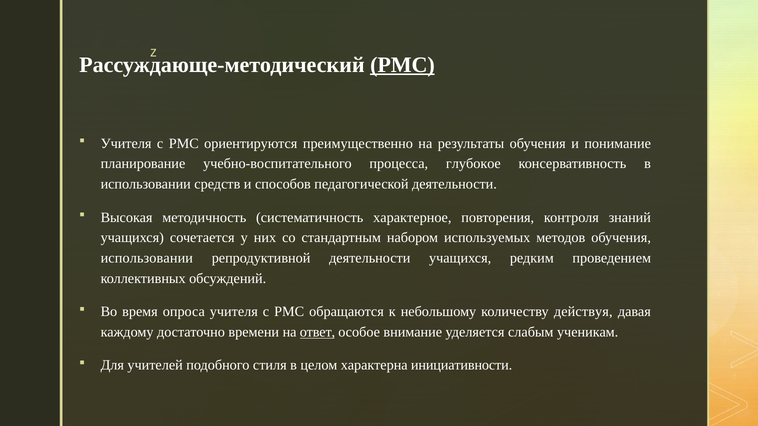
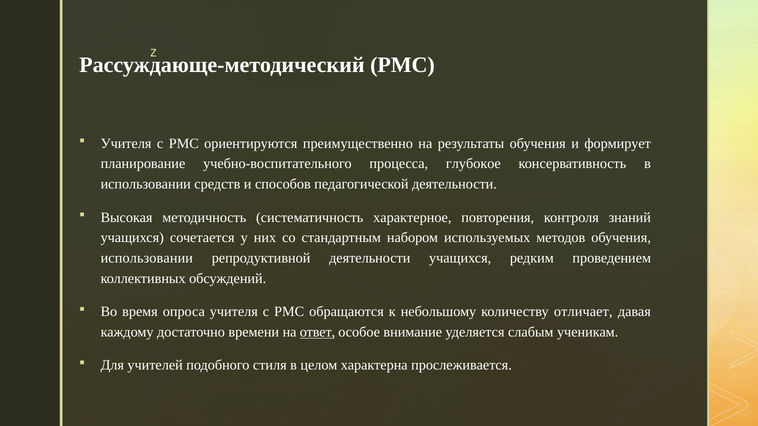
РМС underline: present -> none (402, 65)
понимание: понимание -> формирует (618, 143)
действуя: действуя -> отличает (583, 312)
инициативности: инициативности -> прослеживается (462, 366)
